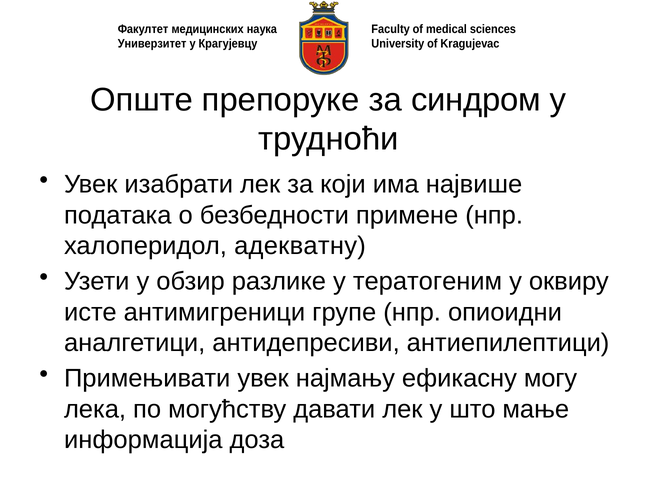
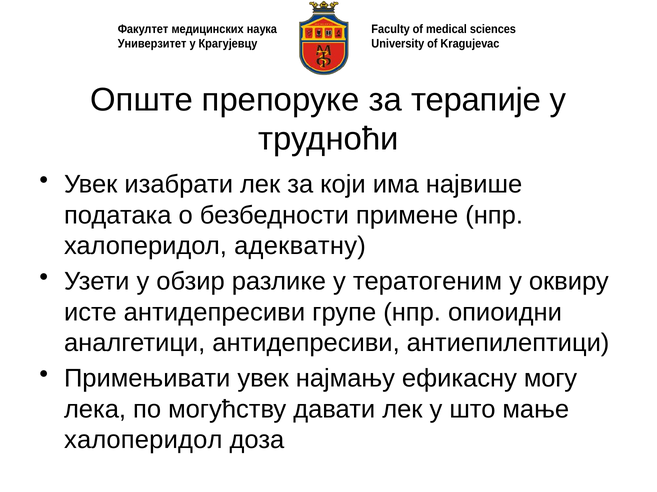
синдром: синдром -> терапије (476, 100)
исте антимигреници: антимигреници -> антидепресиви (214, 313)
информација: информација -> халоперидол (143, 440)
